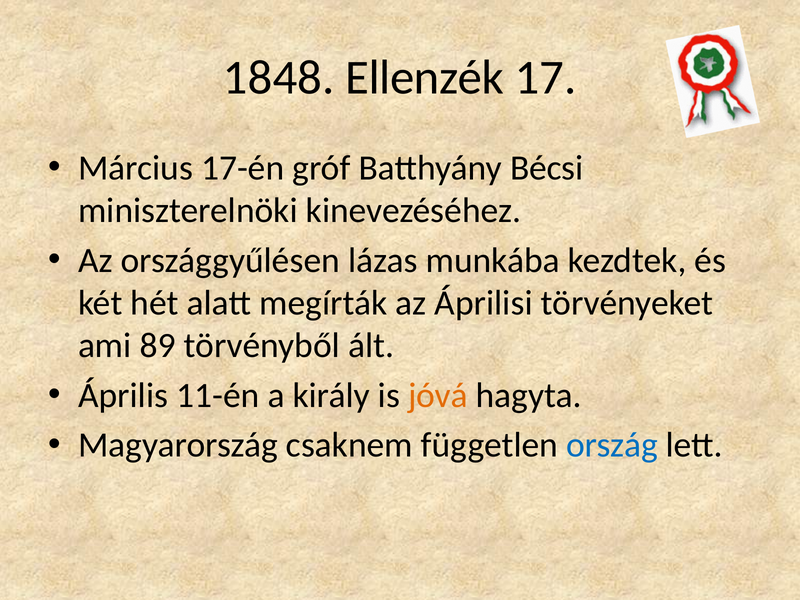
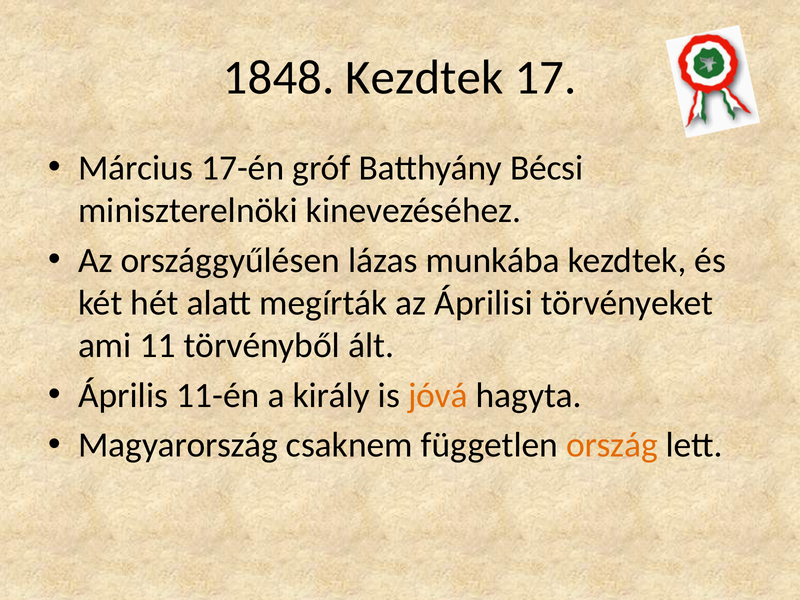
1848 Ellenzék: Ellenzék -> Kezdtek (424, 77)
89: 89 -> 11 (158, 346)
ország colour: blue -> orange (612, 445)
